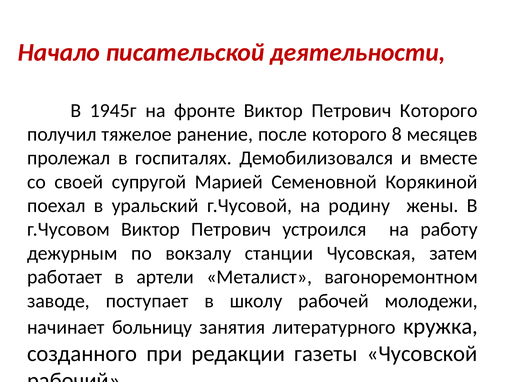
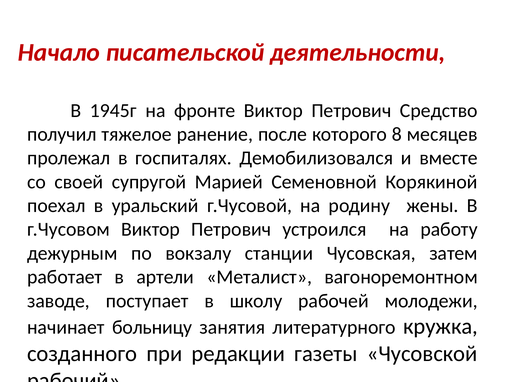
Петрович Которого: Которого -> Средство (439, 110)
